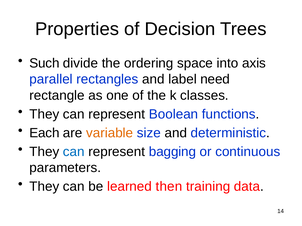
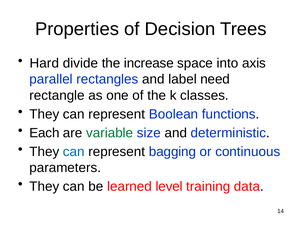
Such: Such -> Hard (44, 63)
ordering: ordering -> increase (149, 63)
variable colour: orange -> green (110, 133)
then: then -> level (169, 187)
